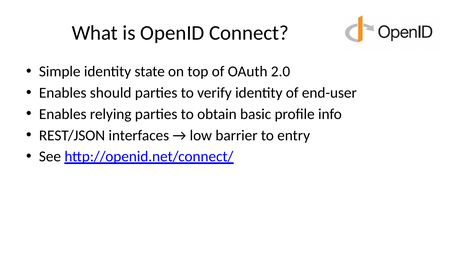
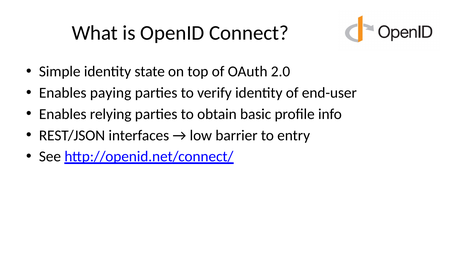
should: should -> paying (111, 93)
